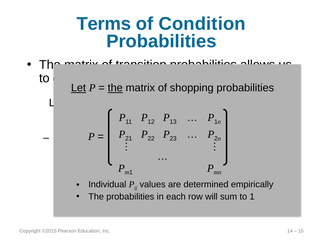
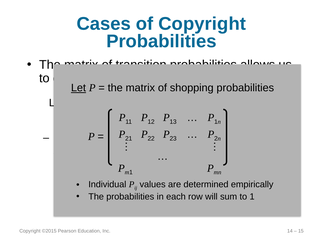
Terms: Terms -> Cases (104, 24)
of Condition: Condition -> Copyright (202, 24)
the underline: present -> none (115, 88)
